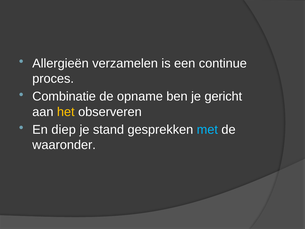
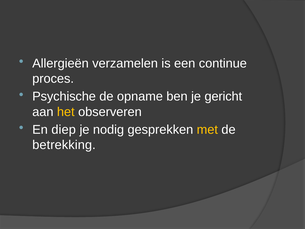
Combinatie: Combinatie -> Psychische (64, 96)
stand: stand -> nodig (109, 129)
met colour: light blue -> yellow (207, 129)
waaronder: waaronder -> betrekking (64, 145)
